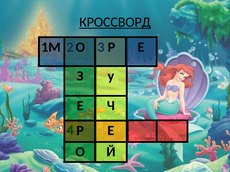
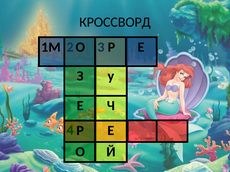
КРОССВОРД underline: present -> none (115, 22)
